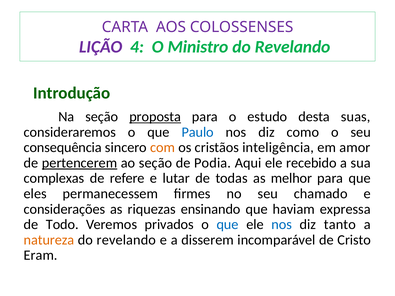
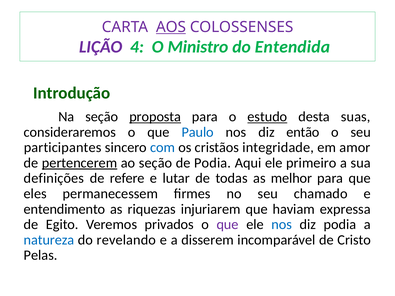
AOS underline: none -> present (171, 27)
Revelando: Revelando -> Entendida (292, 47)
estudo underline: none -> present (267, 117)
como: como -> então (303, 132)
consequência: consequência -> participantes (63, 148)
com colour: orange -> blue (163, 148)
inteligência: inteligência -> integridade (278, 148)
recebido: recebido -> primeiro (311, 163)
complexas: complexas -> definições (54, 178)
considerações: considerações -> entendimento (64, 209)
ensinando: ensinando -> injuriarem (211, 209)
Todo: Todo -> Egito (62, 225)
que colour: blue -> purple (228, 225)
diz tanto: tanto -> podia (340, 225)
natureza colour: orange -> blue (49, 240)
Eram: Eram -> Pelas (41, 255)
